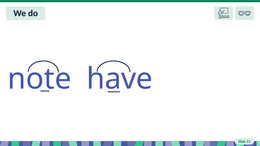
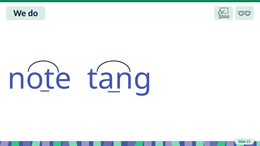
have: have -> tang (119, 79)
